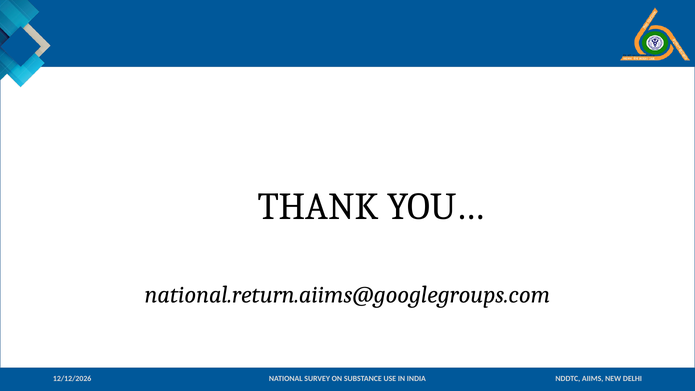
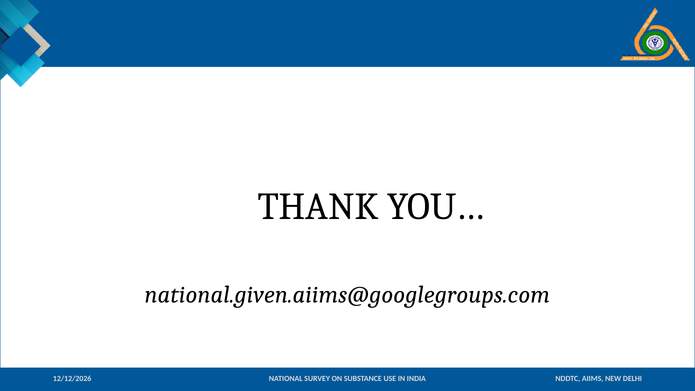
national.return.aiims@googlegroups.com: national.return.aiims@googlegroups.com -> national.given.aiims@googlegroups.com (347, 295)
